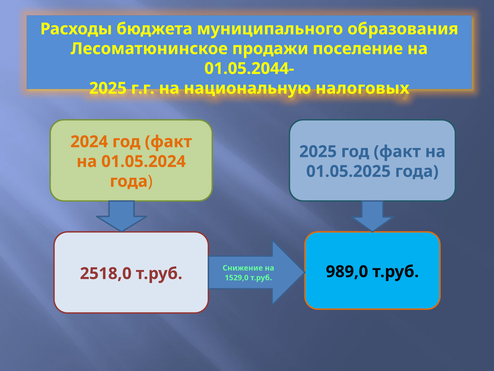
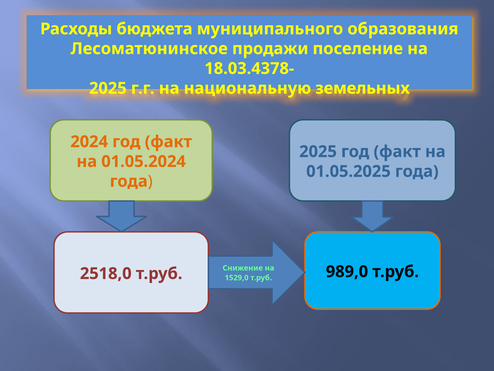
01.05.2044-: 01.05.2044- -> 18.03.4378- (249, 68)
налоговых: налоговых -> земельных (363, 88)
